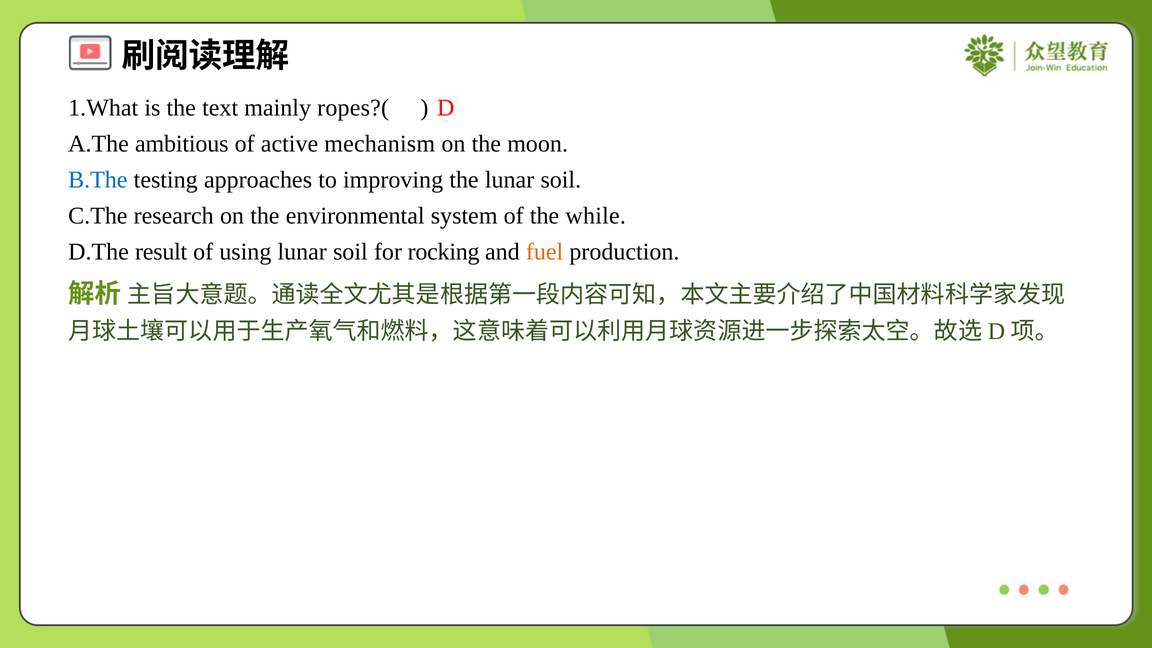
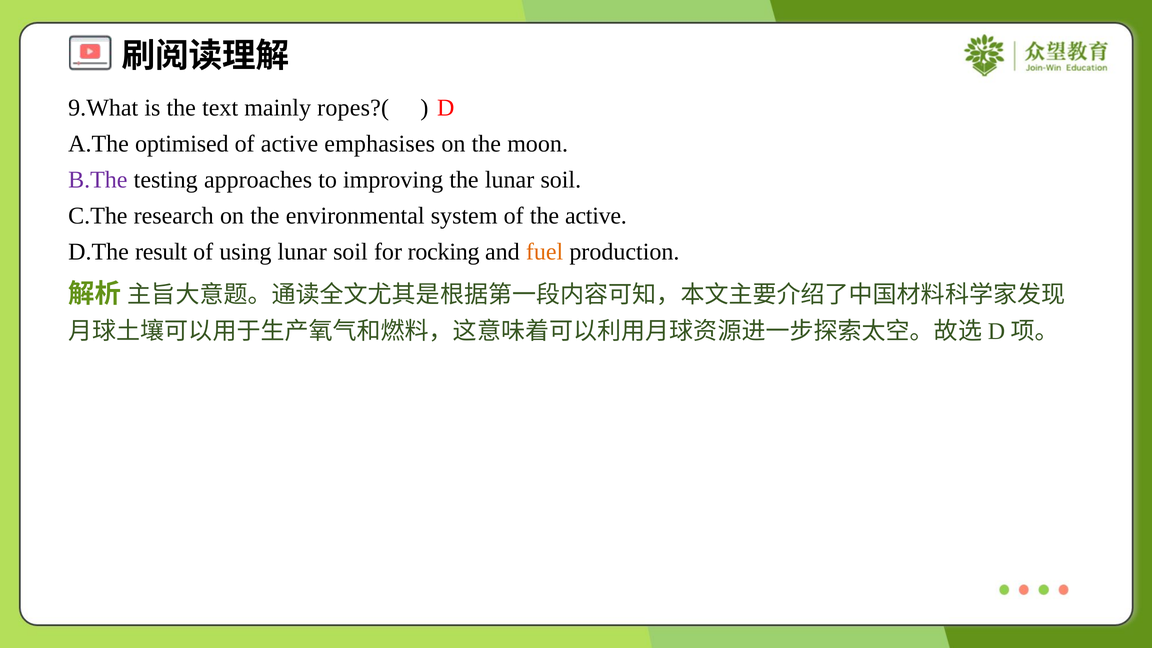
1.What: 1.What -> 9.What (103, 108)
ambitious: ambitious -> optimised (182, 144)
mechanism: mechanism -> emphasises (380, 144)
B.The colour: blue -> purple (98, 180)
the while: while -> active (596, 216)
